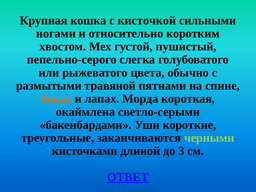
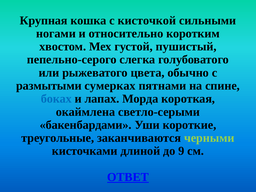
травяной: травяной -> сумерках (110, 86)
боках colour: orange -> blue (56, 99)
3: 3 -> 9 (181, 151)
